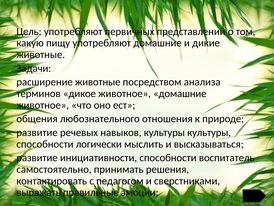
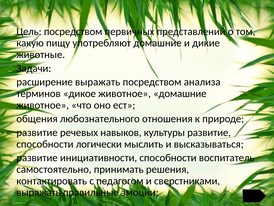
Цель употребляют: употребляют -> посредством (73, 31)
расширение животные: животные -> выражать (98, 82)
культуры культуры: культуры -> развитие (209, 132)
